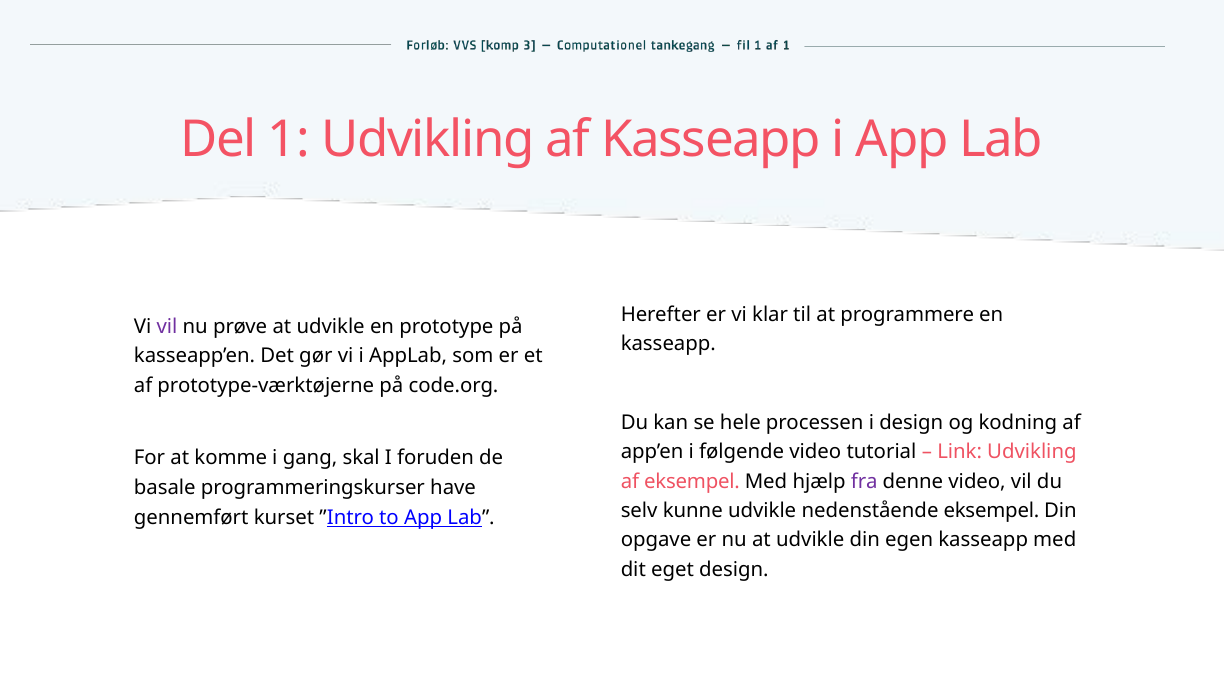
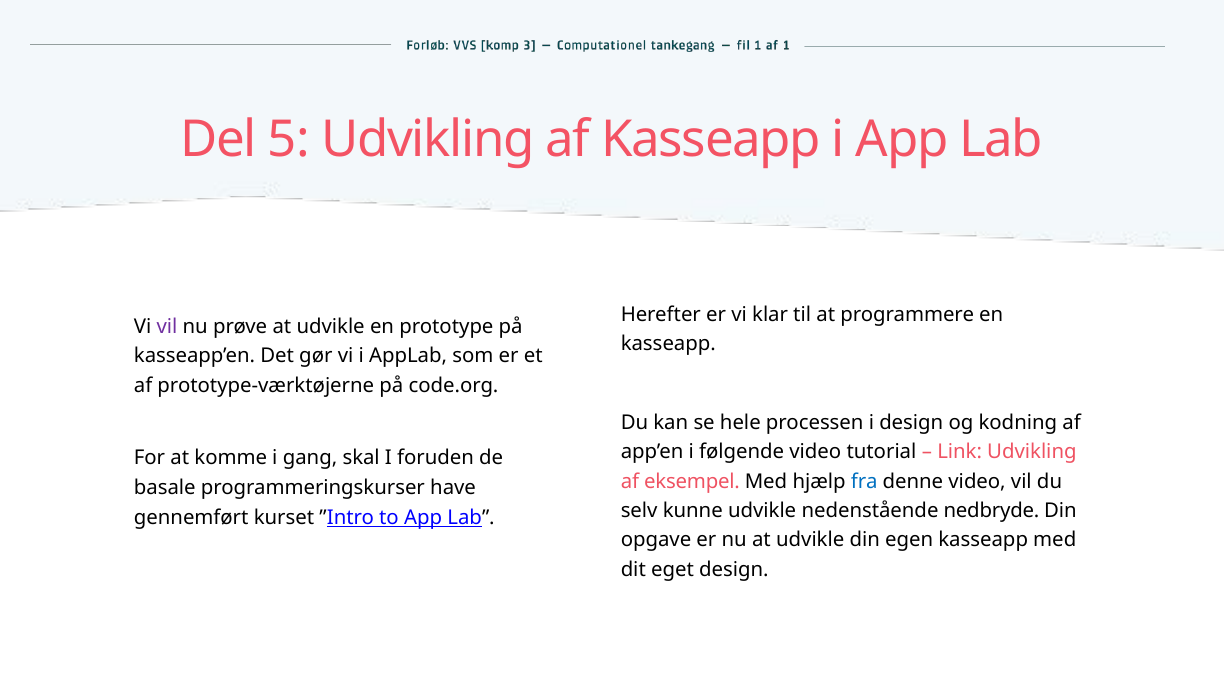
1: 1 -> 5 (289, 140)
fra colour: purple -> blue (864, 482)
nedenstående eksempel: eksempel -> nedbryde (991, 511)
